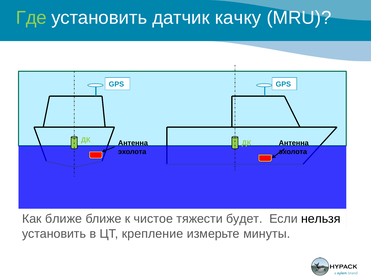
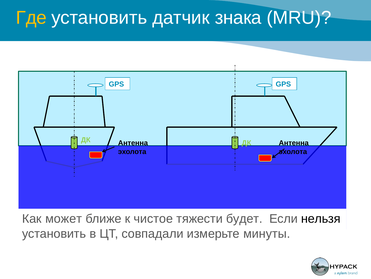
Где colour: light green -> yellow (31, 18)
качку: качку -> знака (238, 18)
Как ближе: ближе -> может (64, 218)
крепление: крепление -> совпадали (153, 233)
